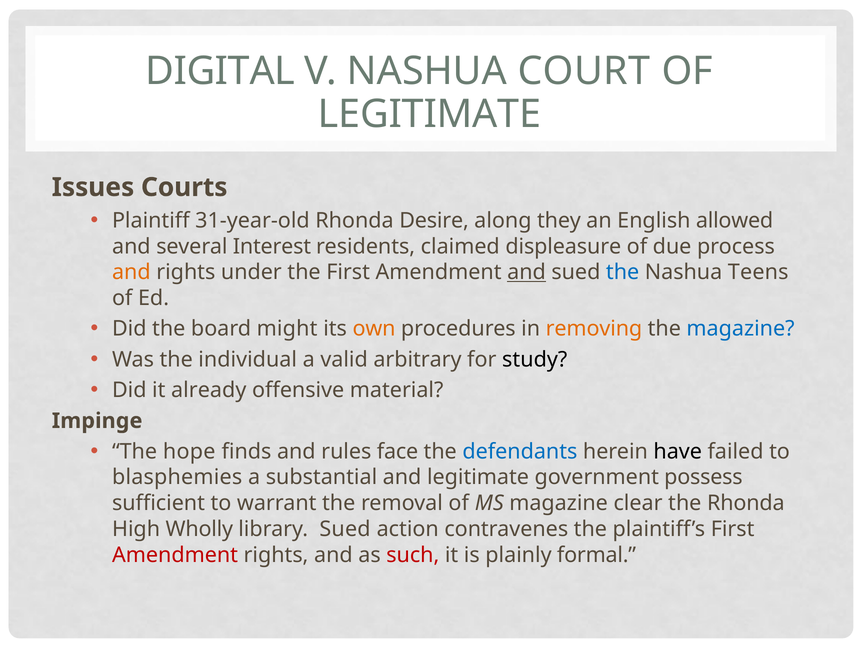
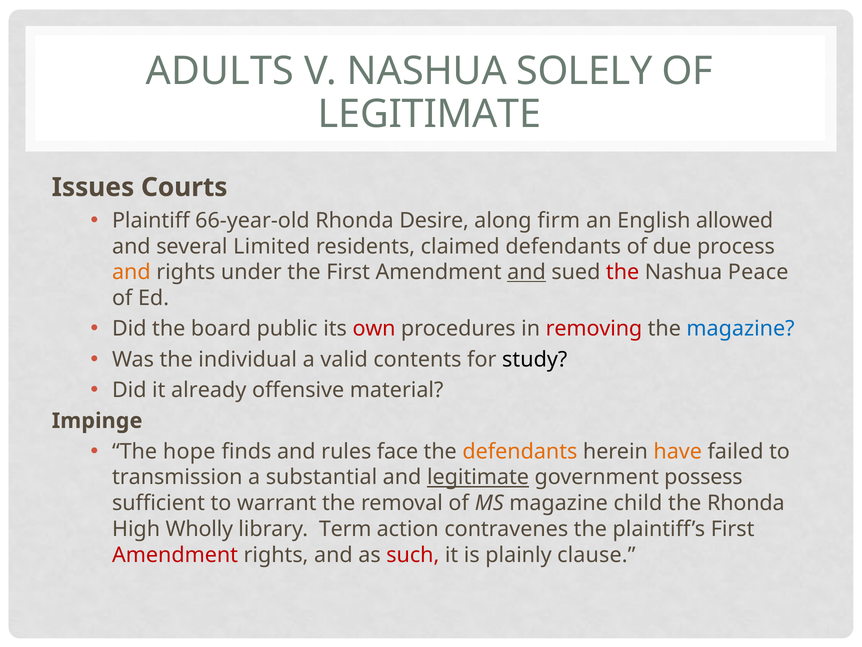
DIGITAL: DIGITAL -> ADULTS (220, 71)
COURT: COURT -> SOLELY (584, 71)
31-year-old: 31-year-old -> 66-year-old (252, 220)
they: they -> firm (559, 220)
Interest: Interest -> Limited (272, 246)
claimed displeasure: displeasure -> defendants (563, 246)
the colour: blue -> red (623, 272)
Teens: Teens -> Peace (758, 272)
might: might -> public (287, 329)
own colour: orange -> red (374, 329)
removing colour: orange -> red (594, 329)
arbitrary: arbitrary -> contents (417, 359)
defendants colour: blue -> orange (520, 451)
have colour: black -> orange (678, 451)
blasphemies: blasphemies -> transmission (177, 477)
legitimate underline: none -> present (478, 477)
clear: clear -> child (638, 503)
library Sued: Sued -> Term (345, 529)
formal: formal -> clause (596, 555)
